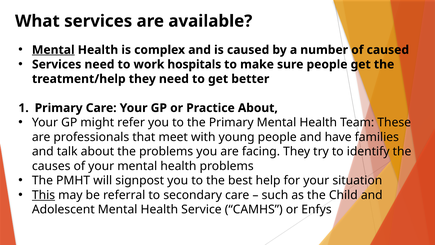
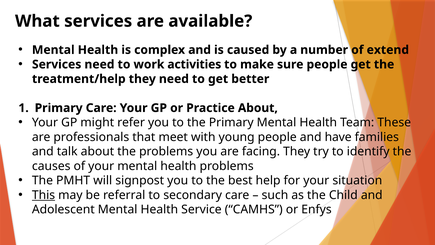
Mental underline: present -> none (53, 50)
of caused: caused -> extend (388, 50)
hospitals: hospitals -> activities (194, 64)
